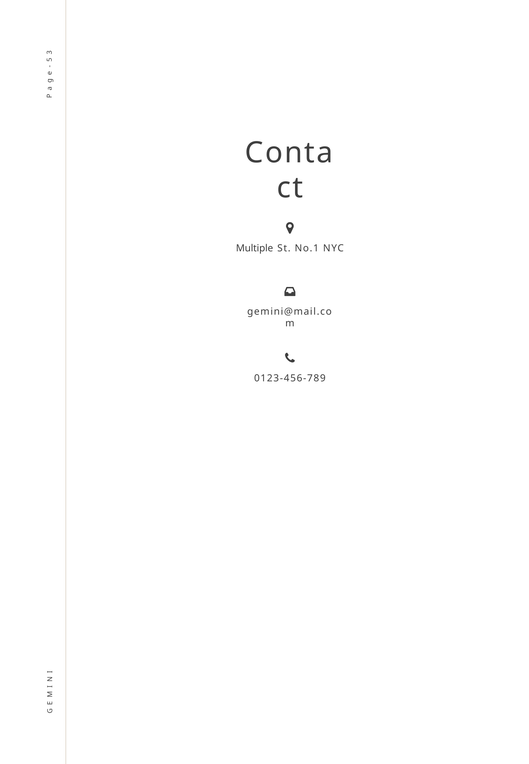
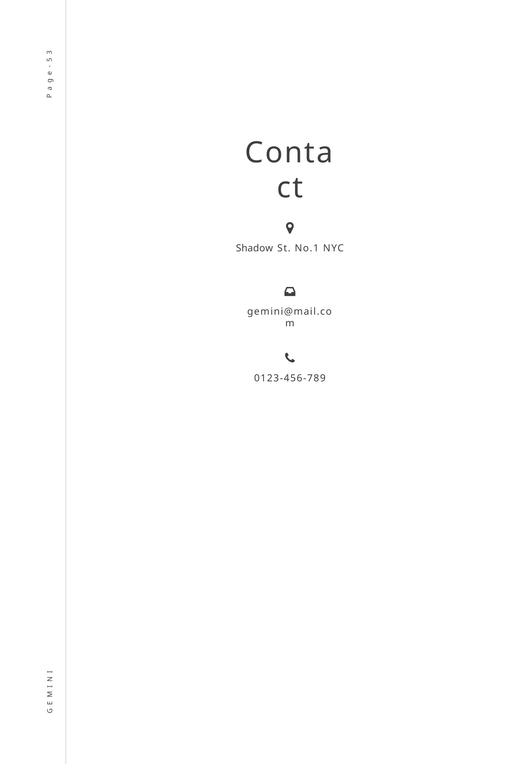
Multiple: Multiple -> Shadow (254, 248)
